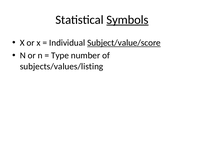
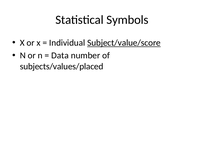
Symbols underline: present -> none (127, 20)
Type: Type -> Data (60, 55)
subjects/values/listing: subjects/values/listing -> subjects/values/placed (62, 66)
